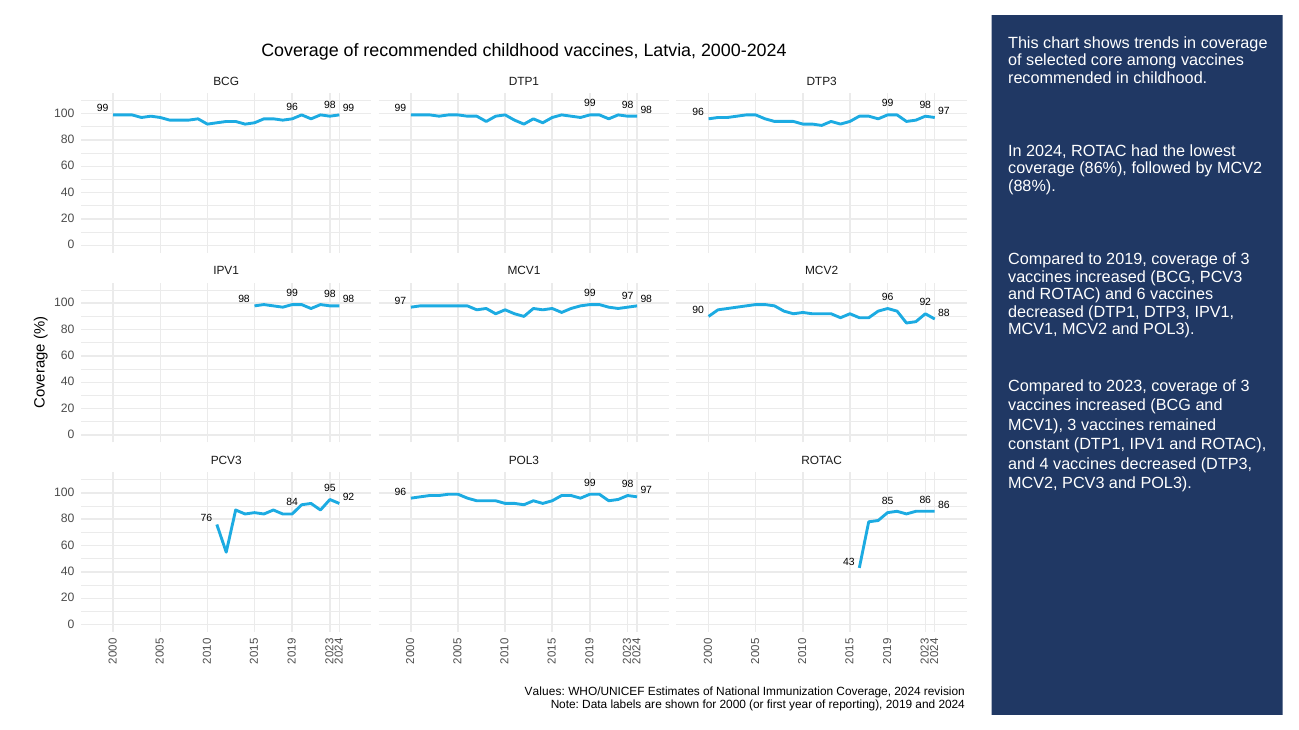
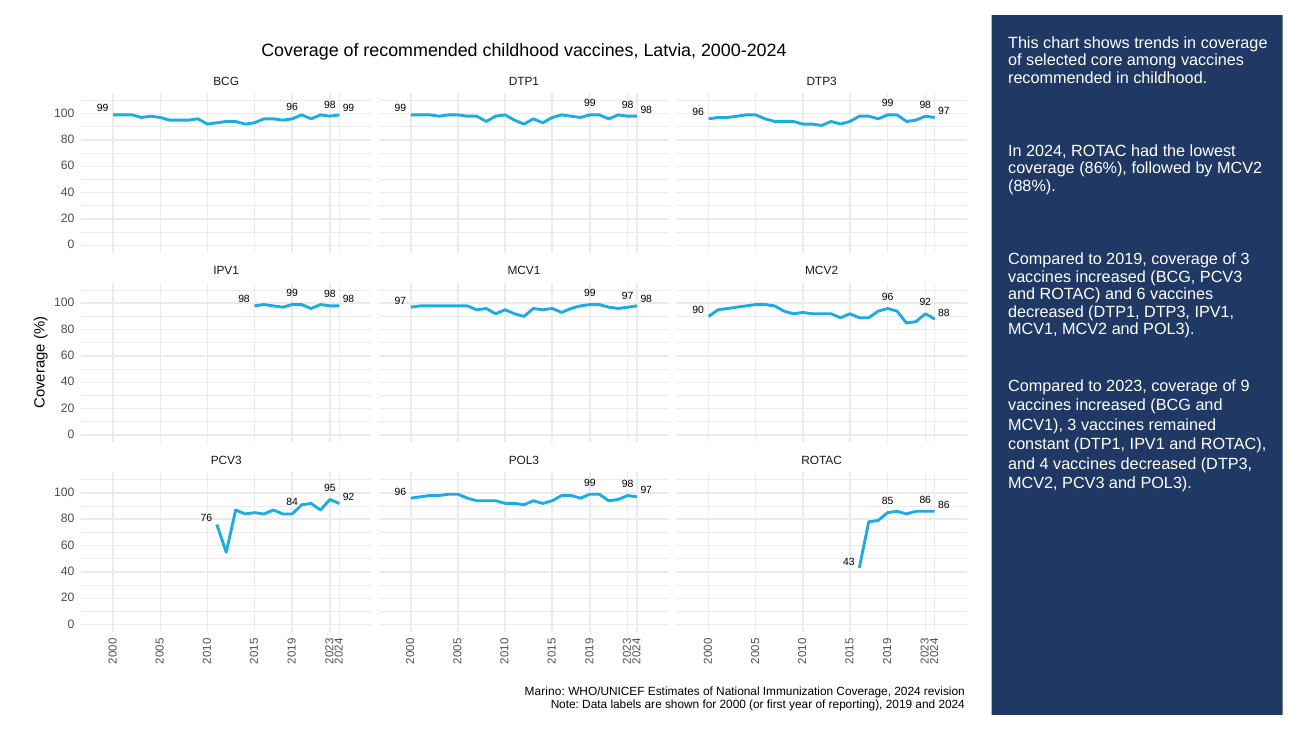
2023 coverage of 3: 3 -> 9 (1245, 386)
Values: Values -> Marino (545, 692)
